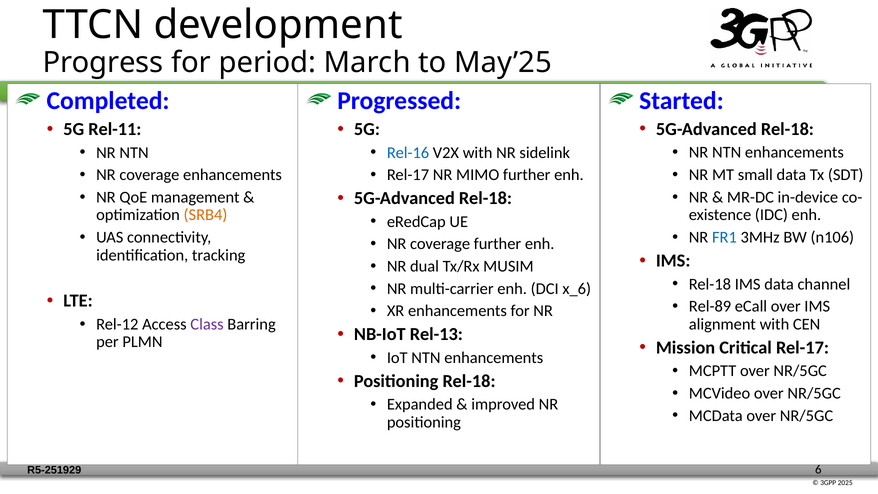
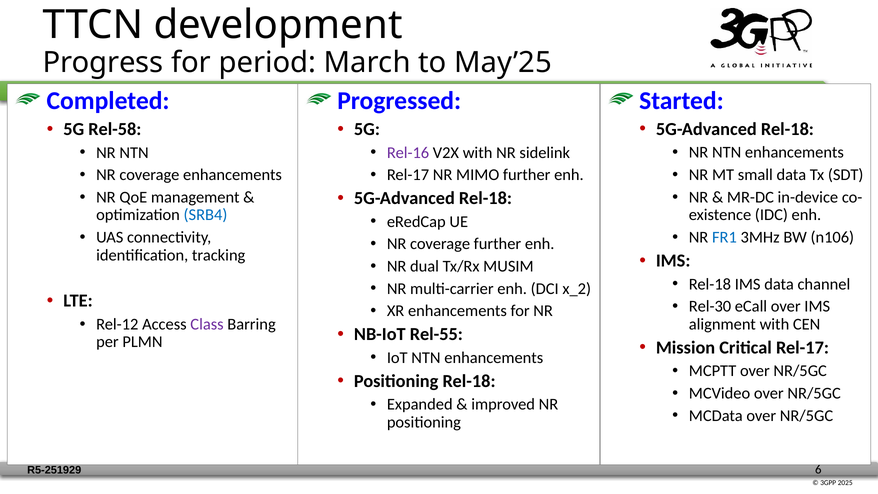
Rel-11: Rel-11 -> Rel-58 (115, 129)
Rel-16 colour: blue -> purple (408, 153)
SRB4 colour: orange -> blue (205, 215)
x_6: x_6 -> x_2 (577, 289)
Rel-89: Rel-89 -> Rel-30 (710, 306)
Rel-13: Rel-13 -> Rel-55 (436, 334)
